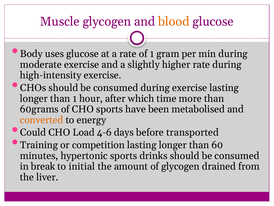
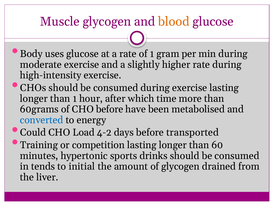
CHO sports: sports -> before (110, 109)
converted colour: orange -> blue (42, 120)
4-6: 4-6 -> 4-2 (104, 132)
break: break -> tends (43, 166)
